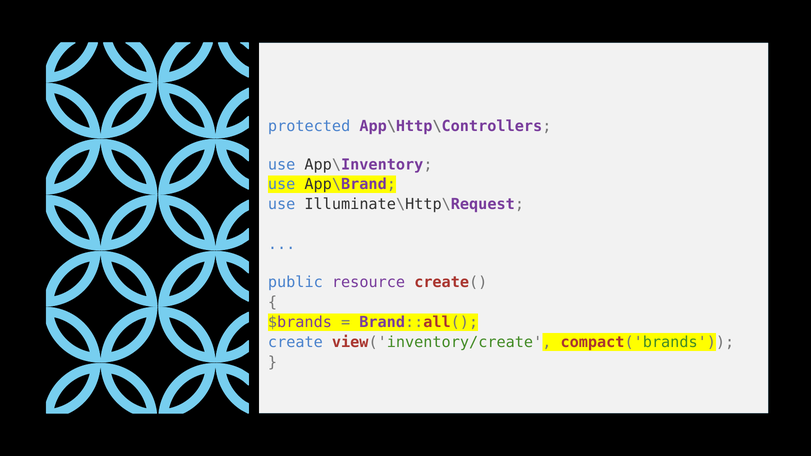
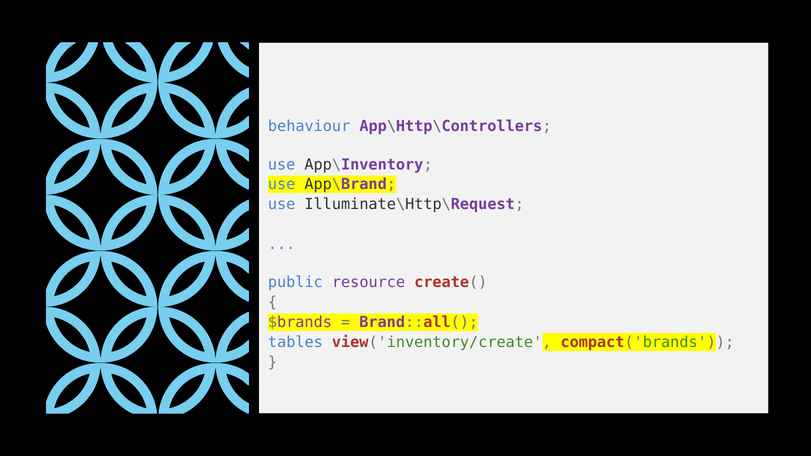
protected: protected -> behaviour (309, 126)
create: create -> tables (295, 342)
